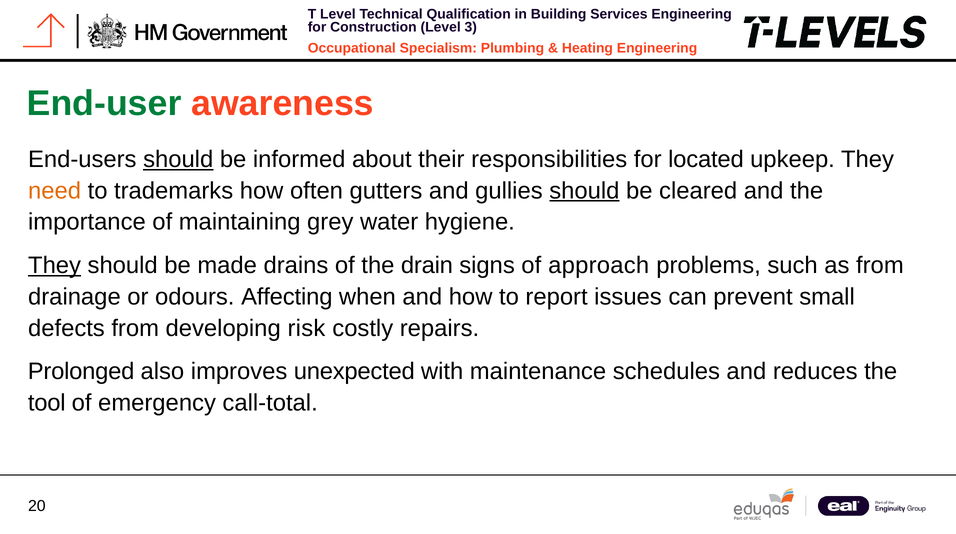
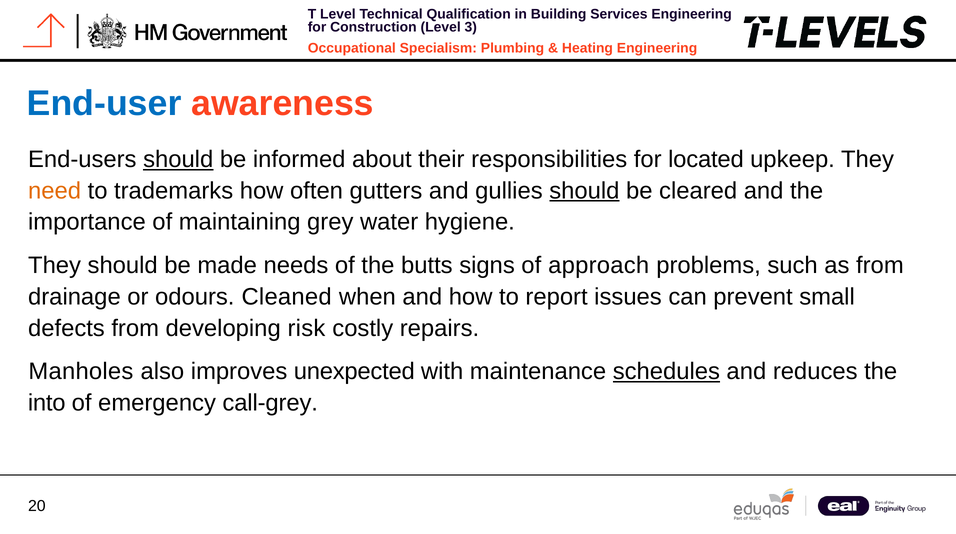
End-user colour: green -> blue (104, 104)
They underline: present -> none (55, 266)
drains: drains -> needs (296, 266)
drain: drain -> butts (427, 266)
Affecting: Affecting -> Cleaned (287, 297)
Prolonged: Prolonged -> Manholes (81, 372)
schedules underline: none -> present (666, 372)
tool: tool -> into (47, 403)
call-total: call-total -> call-grey (270, 403)
